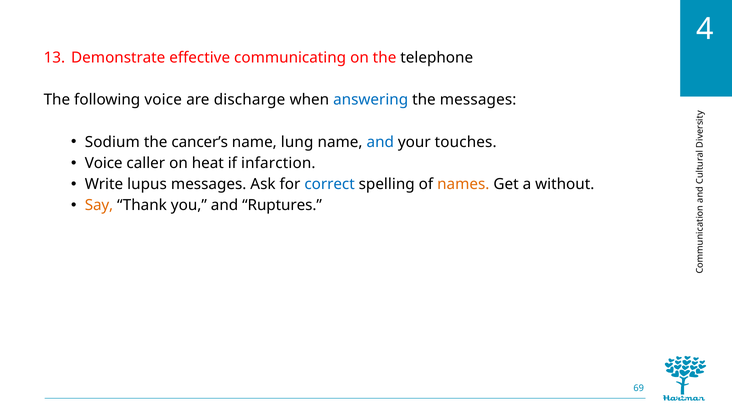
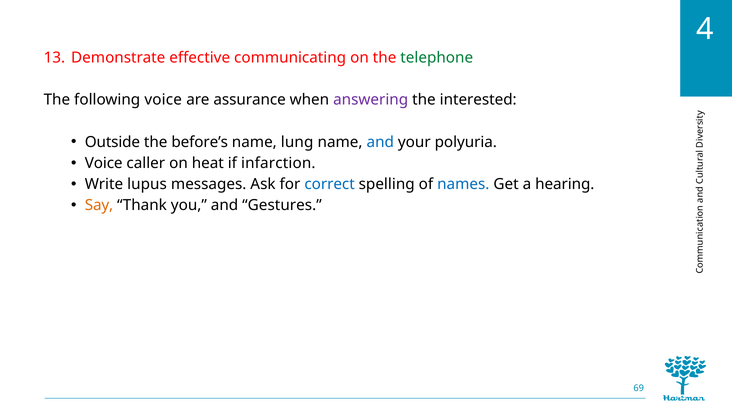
telephone colour: black -> green (437, 58)
discharge: discharge -> assurance (250, 100)
answering colour: blue -> purple (371, 100)
the messages: messages -> interested (478, 100)
Sodium: Sodium -> Outside (112, 142)
cancer’s: cancer’s -> before’s (200, 142)
touches: touches -> polyuria (466, 142)
names colour: orange -> blue (463, 184)
without: without -> hearing (565, 184)
Ruptures: Ruptures -> Gestures (282, 205)
